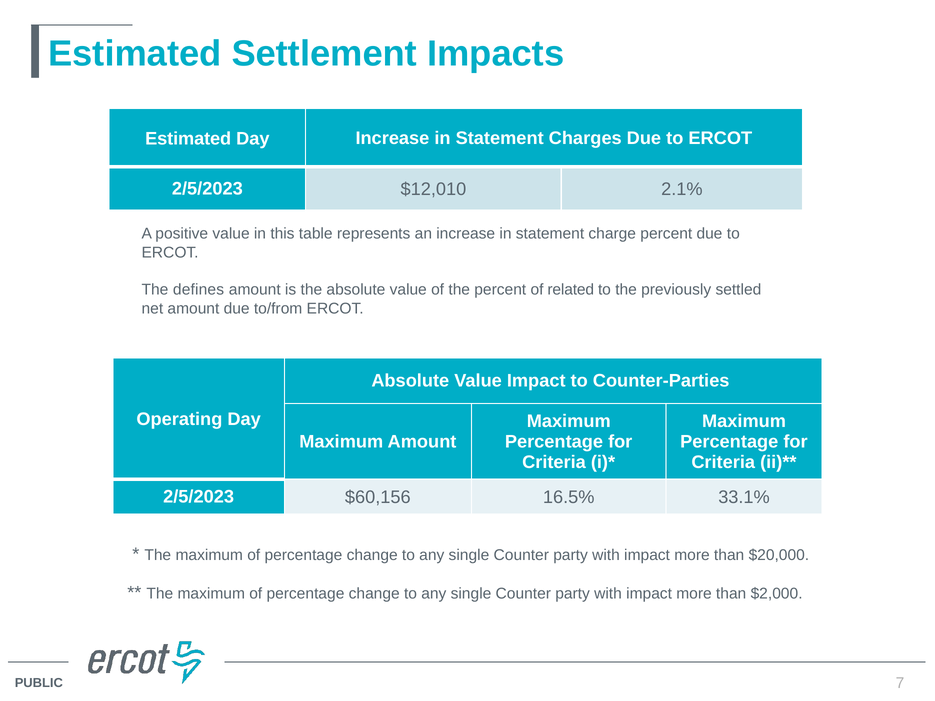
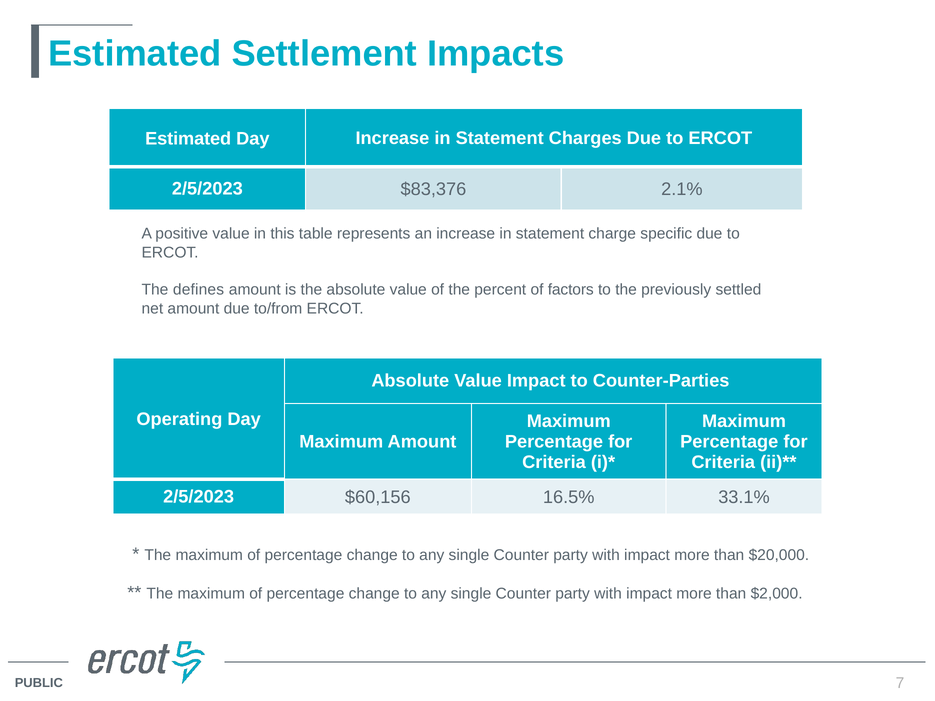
$12,010: $12,010 -> $83,376 (433, 189)
charge percent: percent -> specific (666, 234)
related: related -> factors (571, 290)
